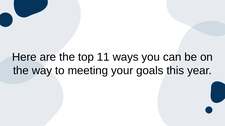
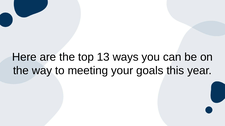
11: 11 -> 13 (103, 57)
